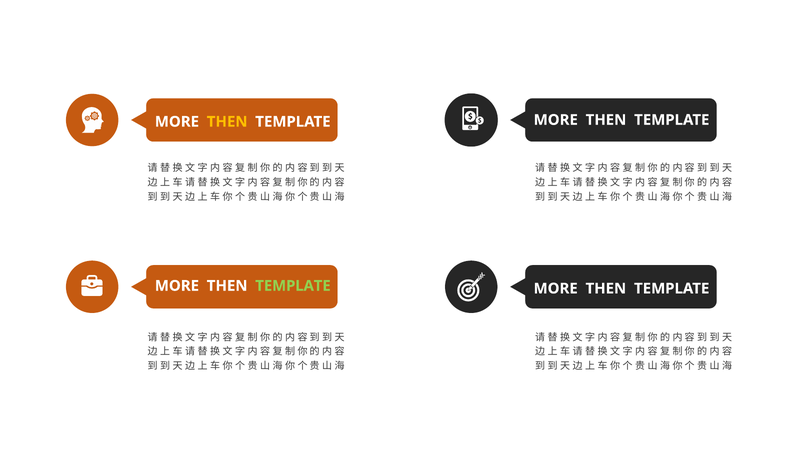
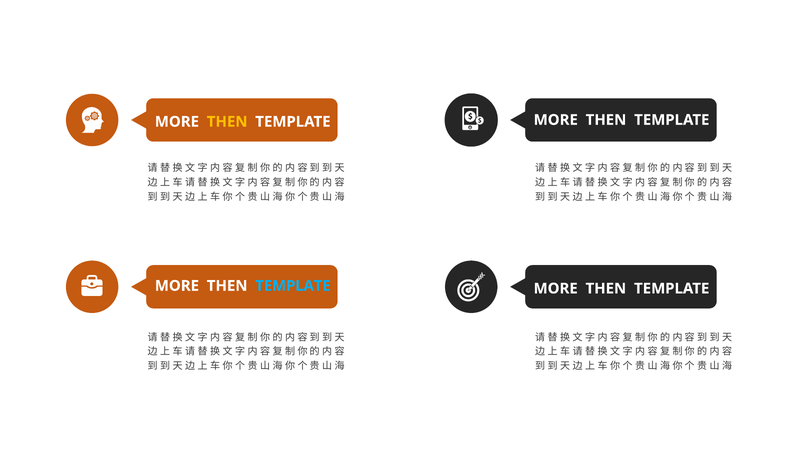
TEMPLATE colour: light green -> light blue (293, 286)
